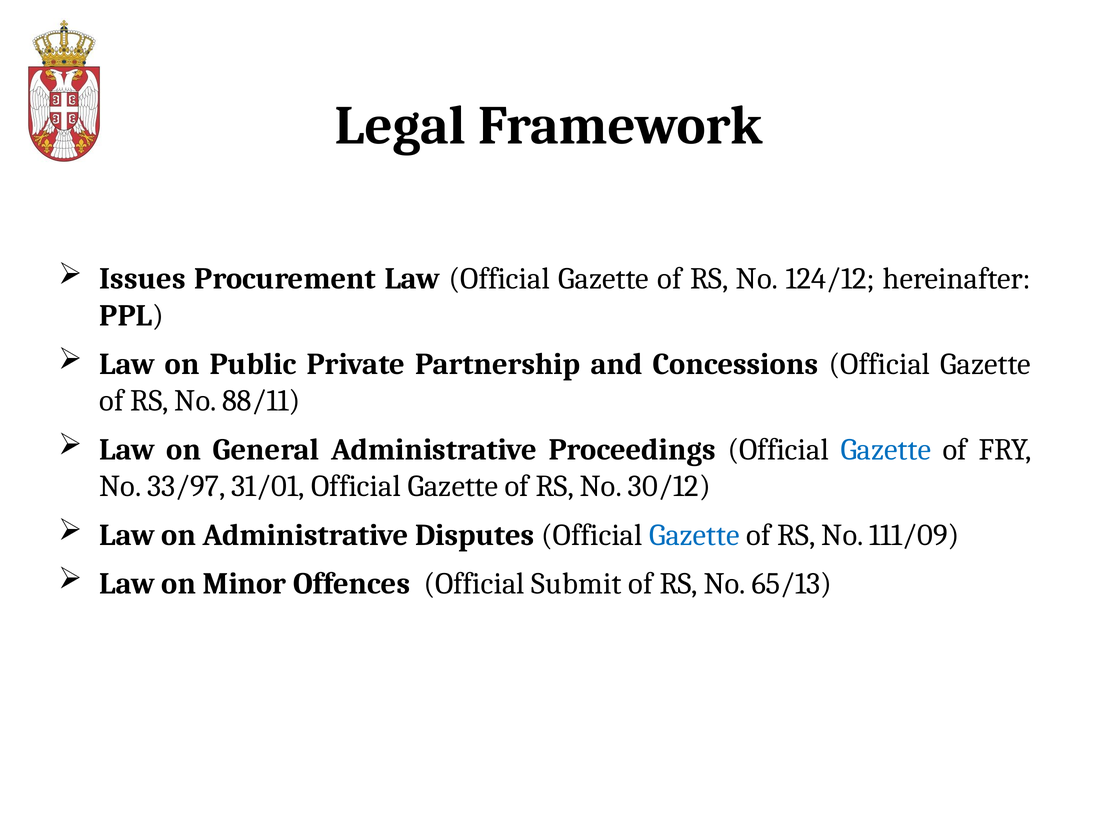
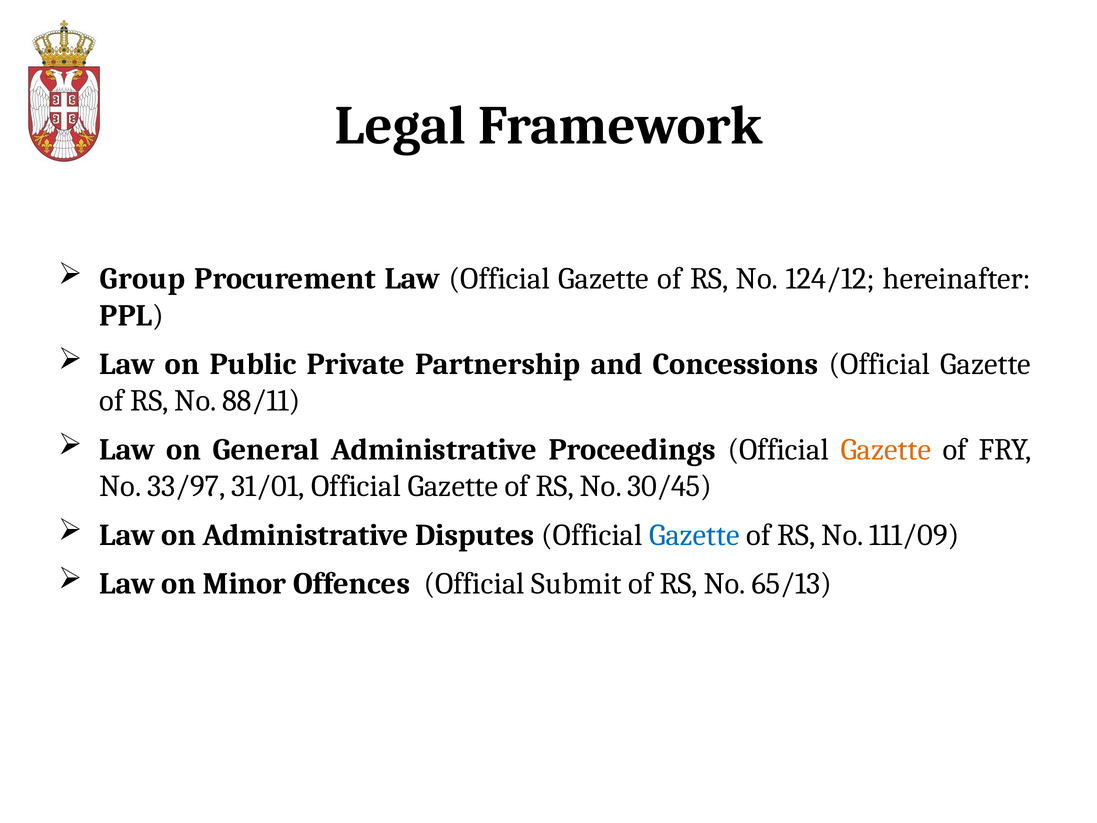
Issues: Issues -> Group (143, 279)
Gazette colour: blue -> orange (886, 450)
30/12: 30/12 -> 30/45 (670, 486)
